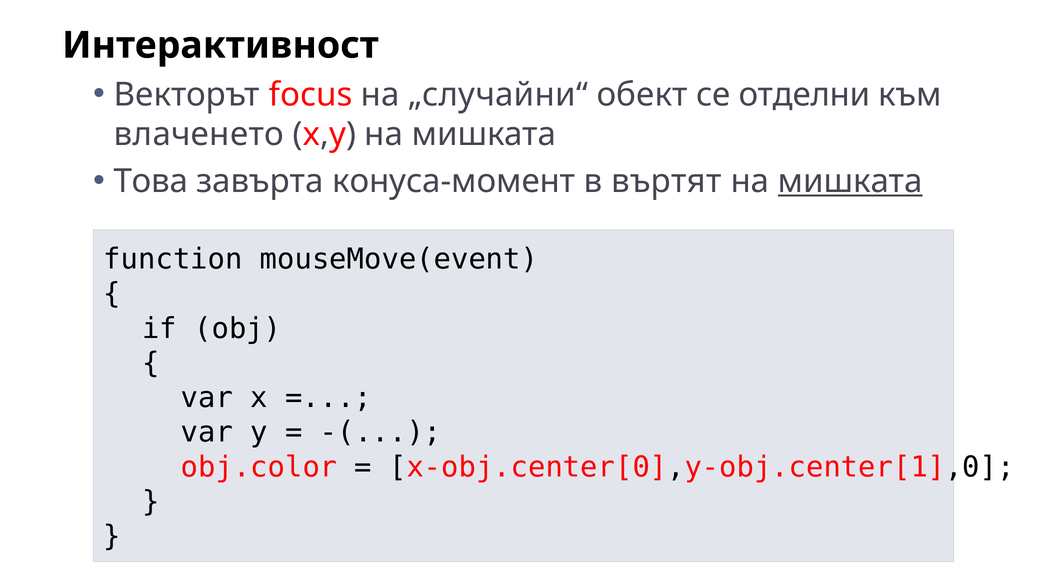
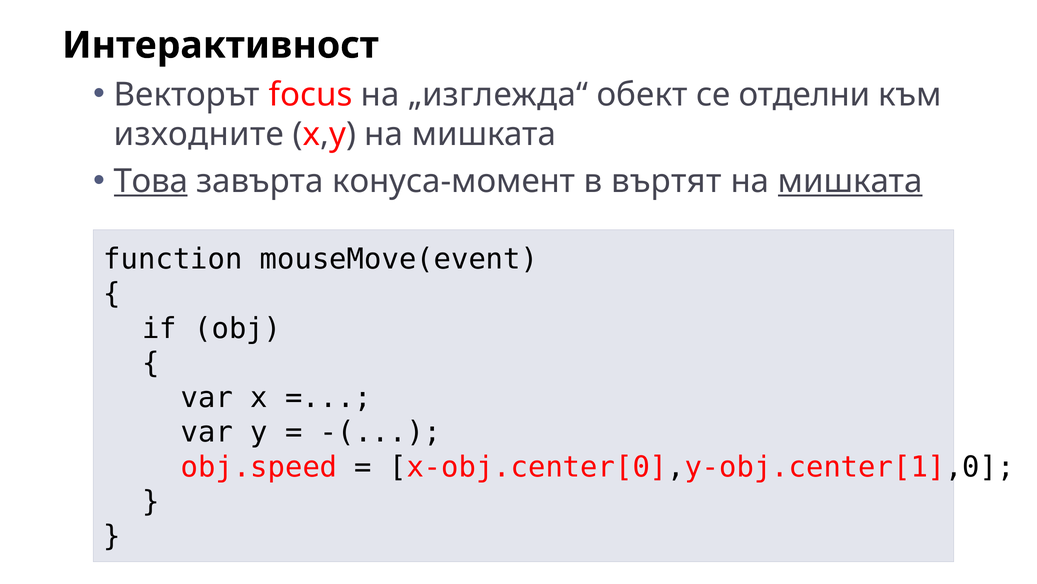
„случайни“: „случайни“ -> „изглежда“ (498, 94)
влаченето: влаченето -> изходните (199, 134)
Това underline: none -> present (151, 181)
obj.color: obj.color -> obj.speed (259, 466)
